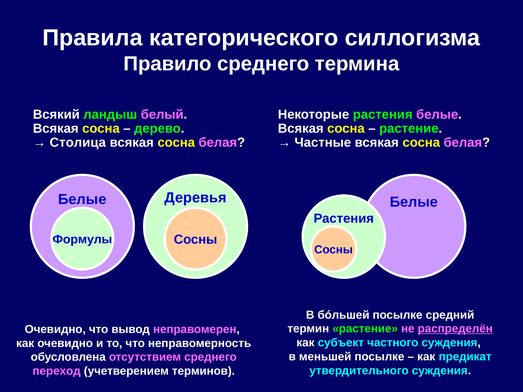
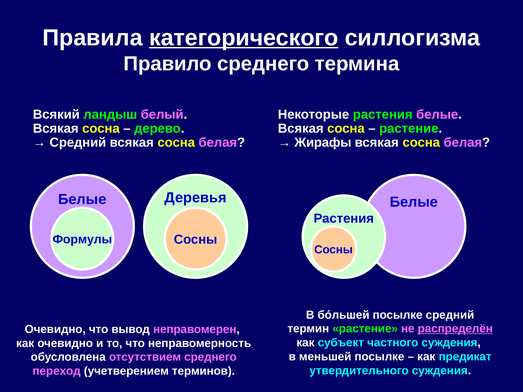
категорического underline: none -> present (244, 38)
Столица: Столица -> Средний (78, 143)
Частные: Частные -> Жирафы (323, 143)
